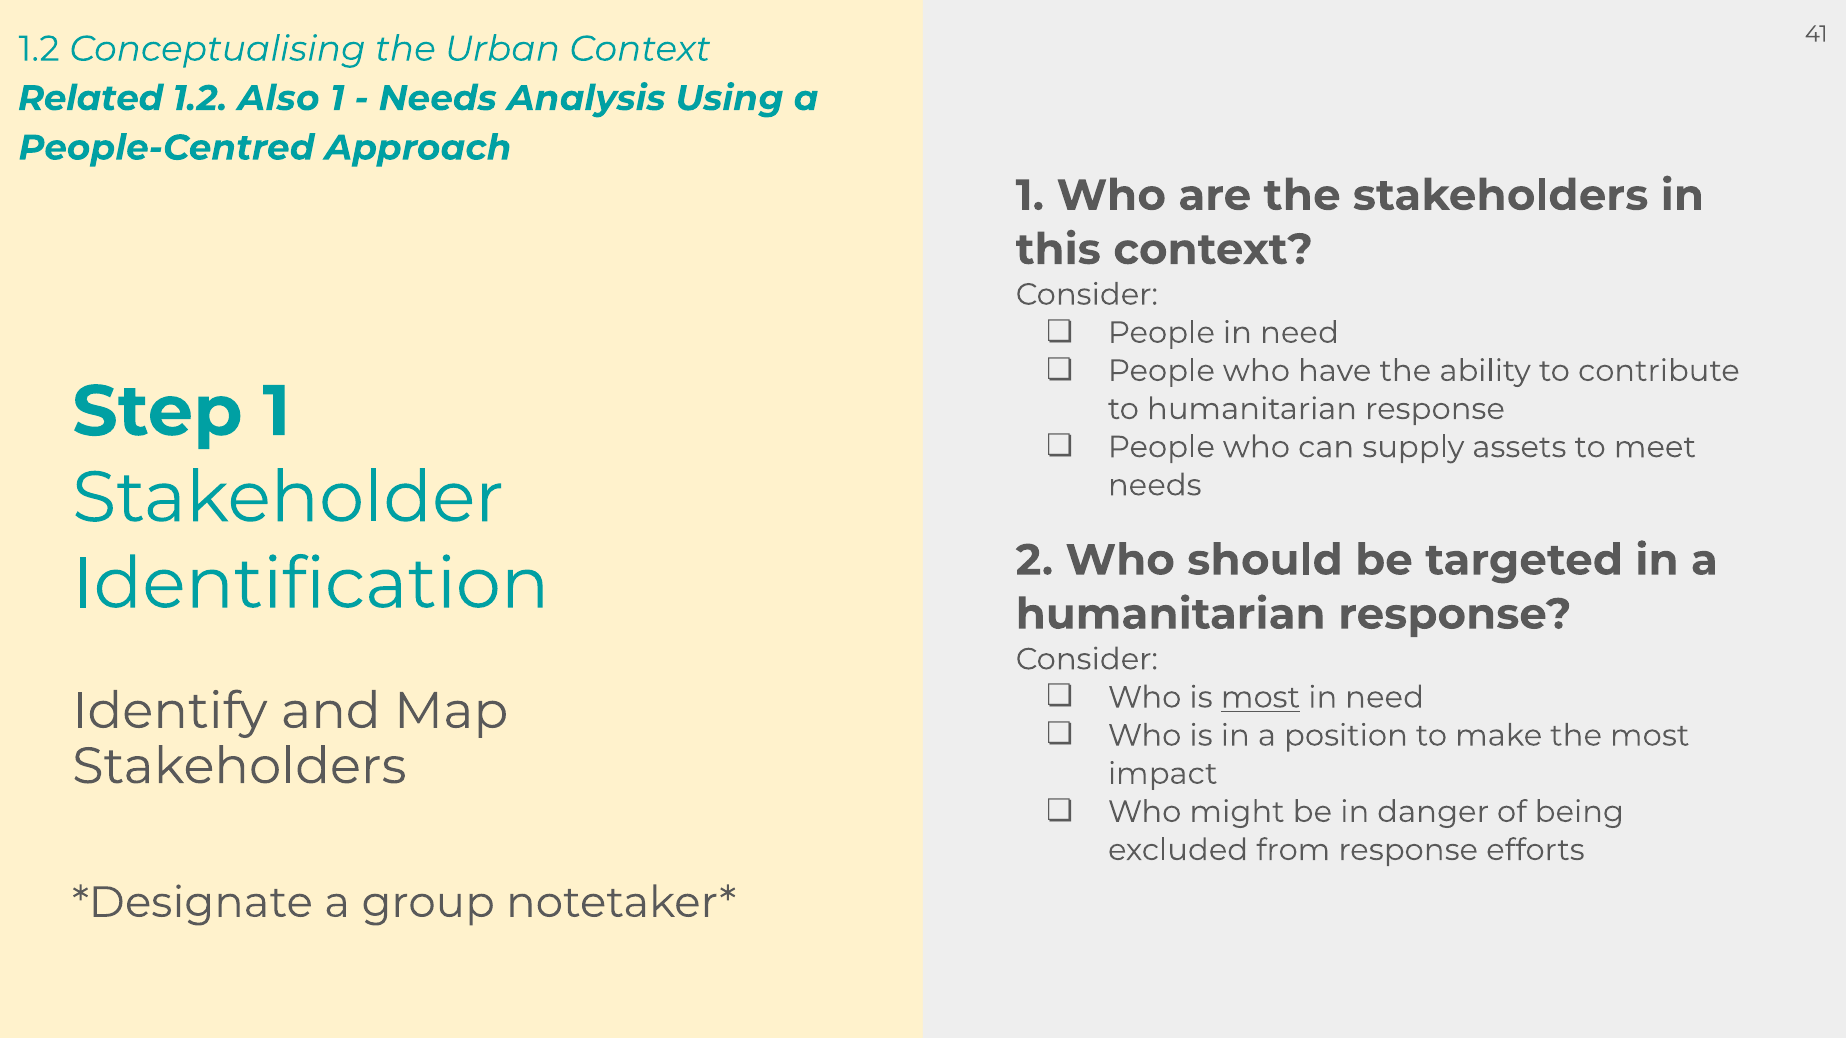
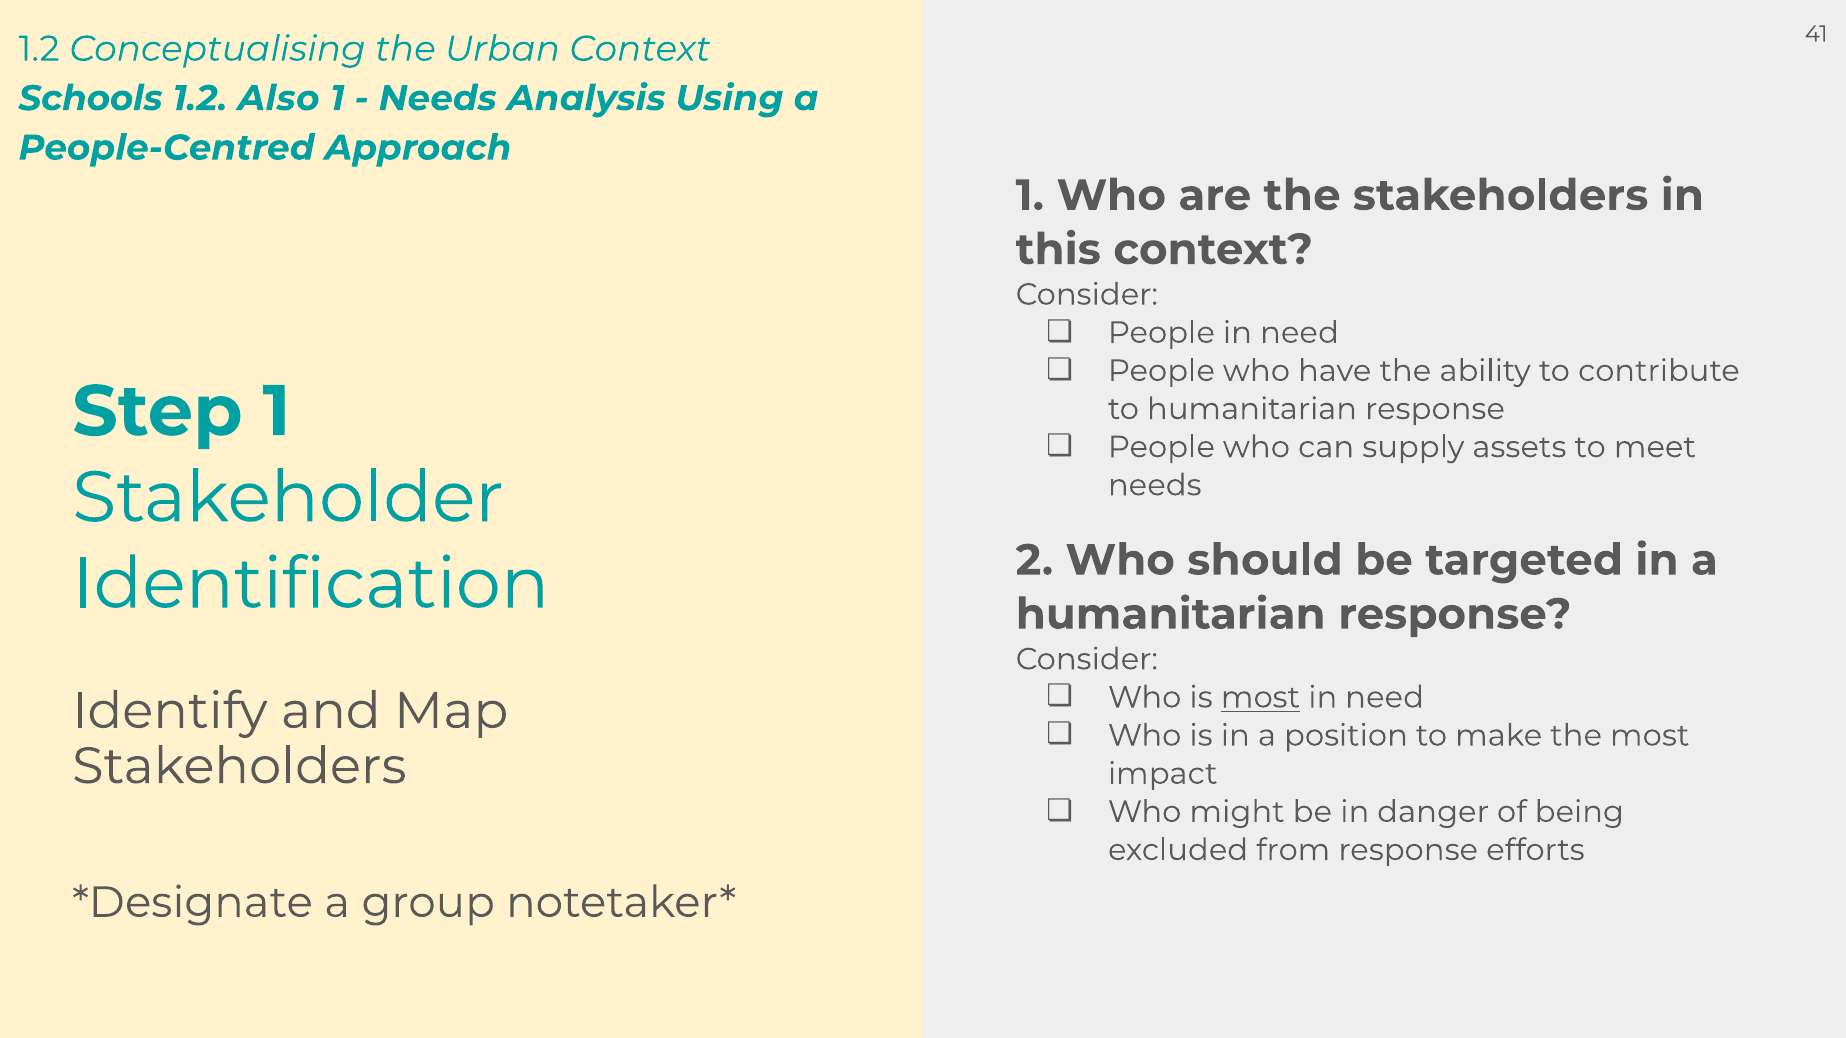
Related: Related -> Schools (91, 98)
